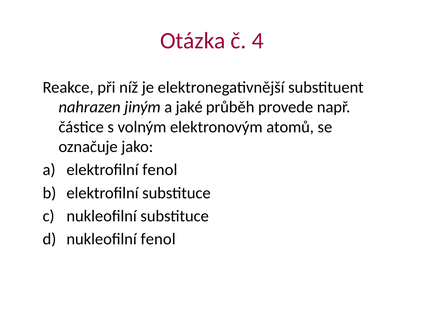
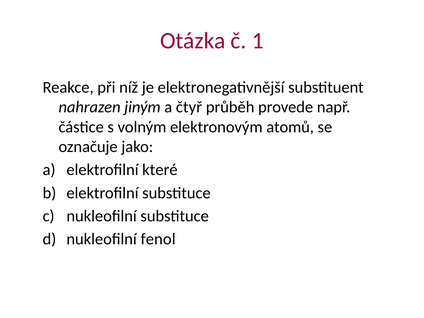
4: 4 -> 1 (258, 41)
jaké: jaké -> čtyř (189, 107)
elektrofilní fenol: fenol -> které (160, 170)
